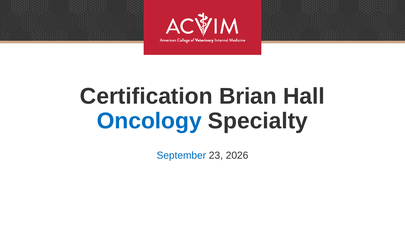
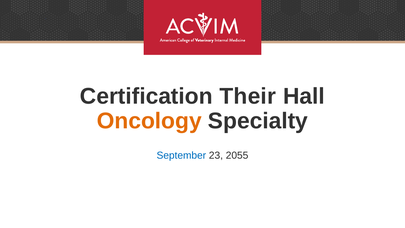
Brian: Brian -> Their (248, 96)
Oncology colour: blue -> orange (149, 121)
2026: 2026 -> 2055 (237, 155)
